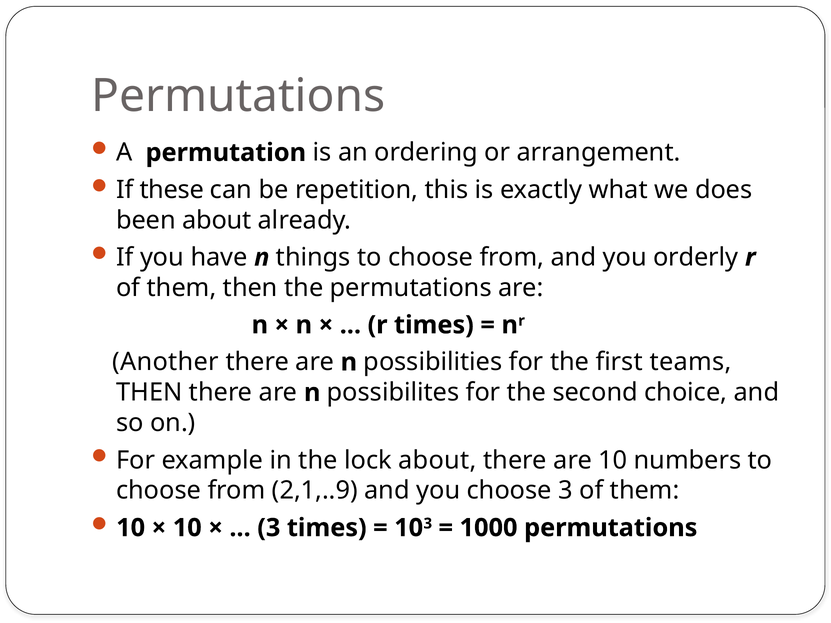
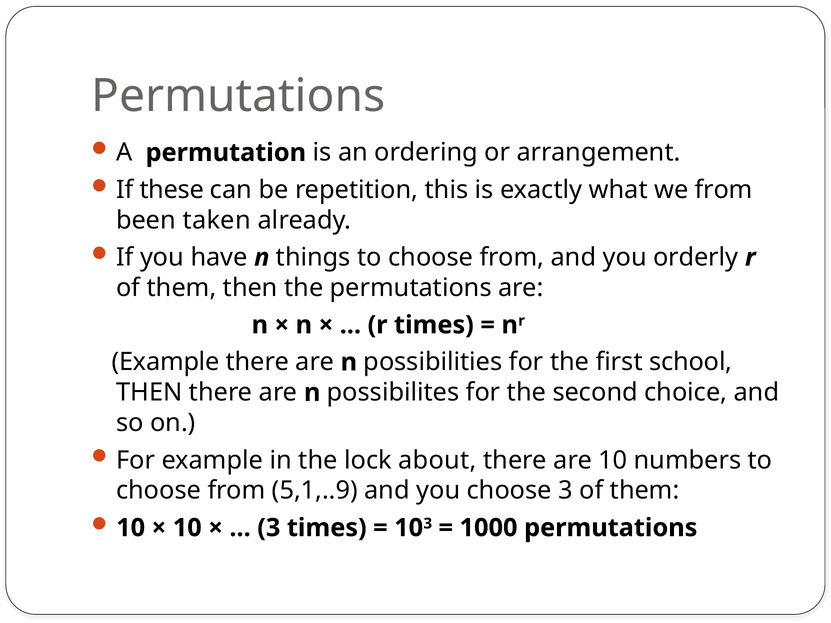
we does: does -> from (724, 190)
been about: about -> taken (217, 220)
Another: Another -> Example (166, 362)
teams: teams -> school (691, 362)
2,1,..9: 2,1,..9 -> 5,1,..9 (315, 491)
